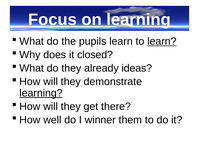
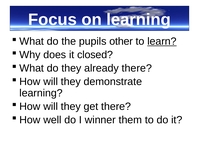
pupils learn: learn -> other (121, 41)
already ideas: ideas -> there (137, 68)
learning underline: present -> none (41, 93)
